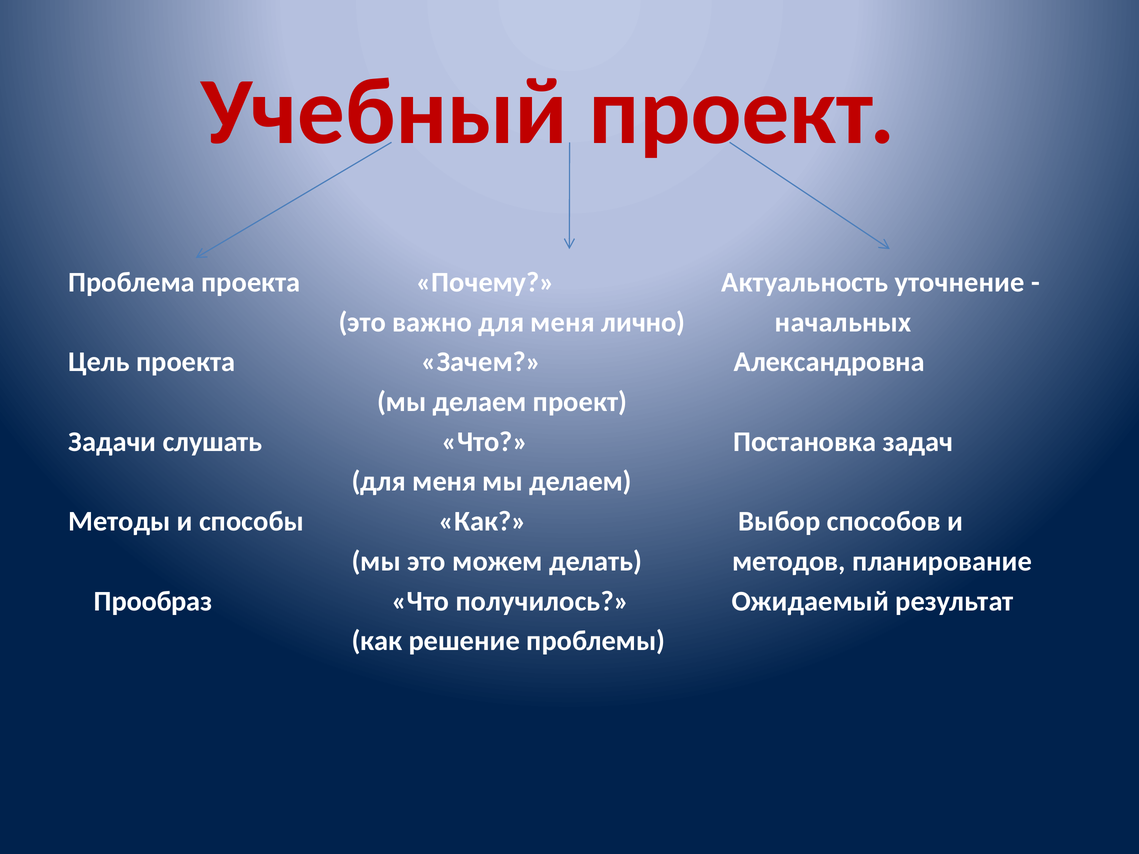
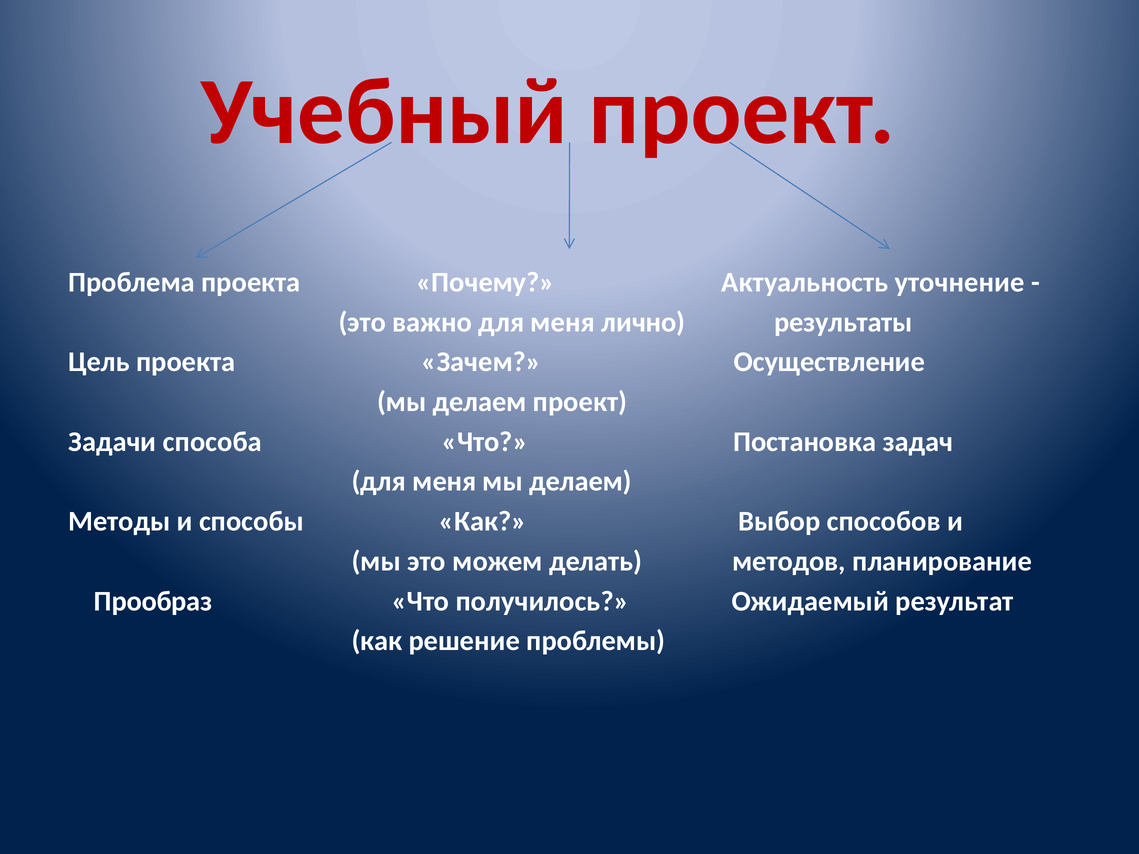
начальных: начальных -> результаты (843, 322)
Александровна: Александровна -> Осуществление (829, 362)
слушать: слушать -> способа (212, 442)
